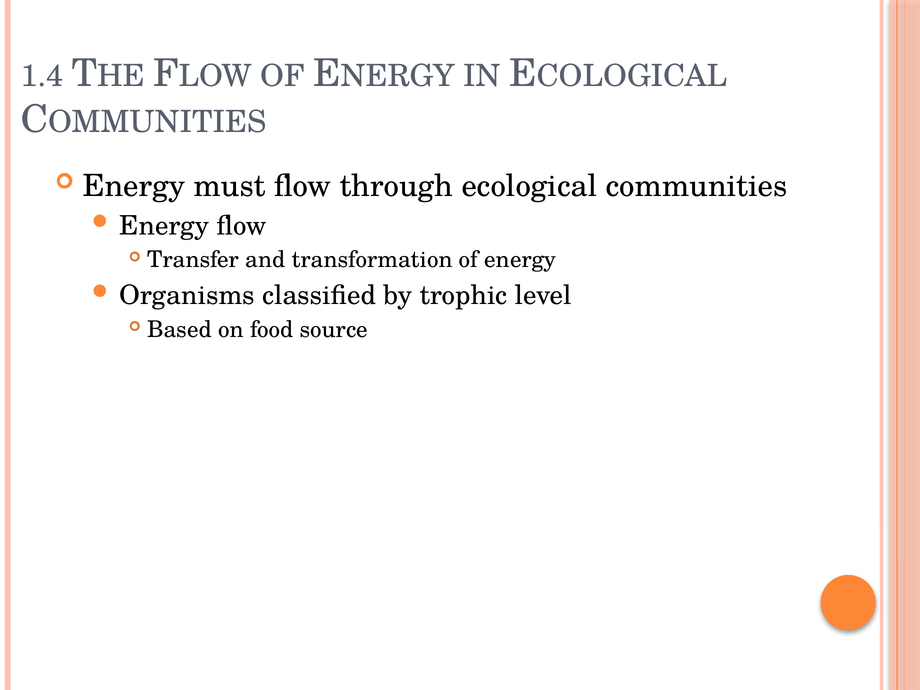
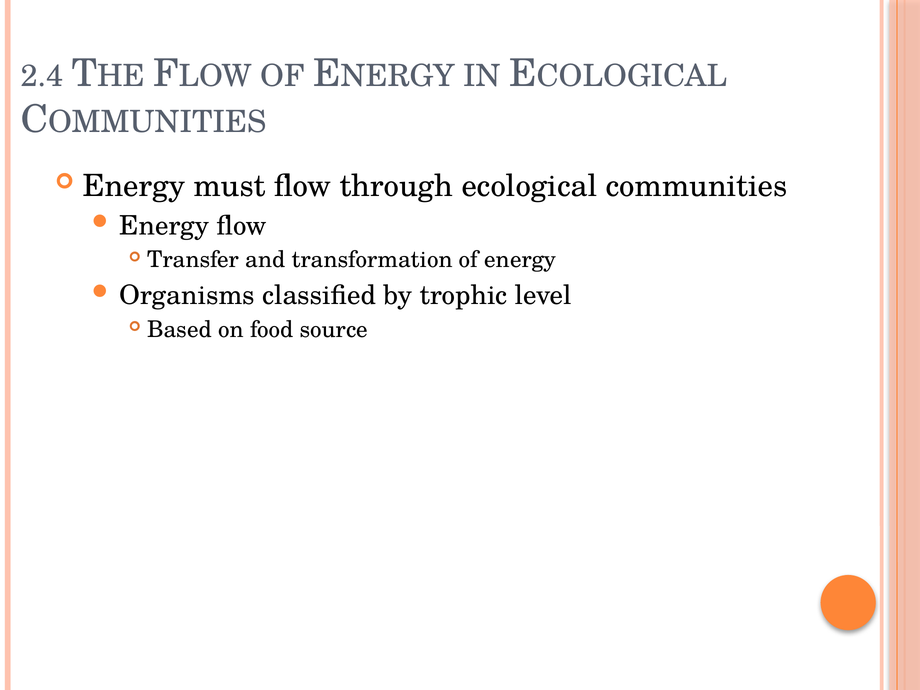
1.4: 1.4 -> 2.4 (42, 76)
